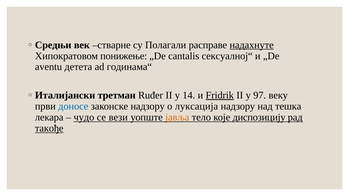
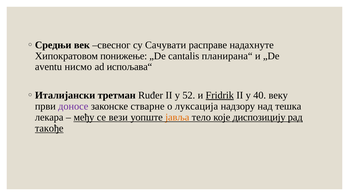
стварне: стварне -> свесног (111, 45)
Полагали: Полагали -> Сачувати (166, 45)
надахнуте underline: present -> none (252, 45)
сексуалној“: сексуалној“ -> планирана“ (227, 56)
детета: детета -> нисмо (78, 67)
годинама“: годинама“ -> испољава“ (129, 67)
14: 14 -> 52 (189, 95)
97: 97 -> 40 (260, 95)
доносе colour: blue -> purple (73, 106)
законске надзору: надзору -> стварне (148, 106)
чудо: чудо -> међу (84, 117)
